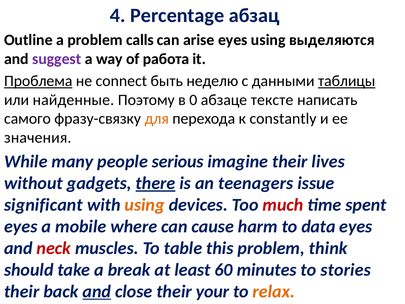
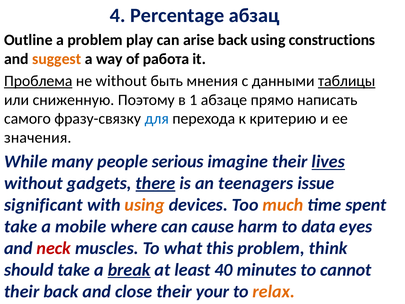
calls: calls -> play (140, 40)
arise eyes: eyes -> back (233, 40)
выделяются: выделяются -> constructions (332, 40)
suggest colour: purple -> orange (57, 59)
не connect: connect -> without (121, 81)
неделю: неделю -> мнения (212, 81)
найденные: найденные -> сниженную (73, 100)
0: 0 -> 1 (193, 100)
тексте: тексте -> прямо (272, 100)
для colour: orange -> blue (157, 119)
constantly: constantly -> критерию (283, 119)
lives underline: none -> present (328, 161)
much colour: red -> orange (283, 205)
eyes: eyes -> take (21, 226)
table: table -> what (183, 248)
break underline: none -> present (129, 270)
60: 60 -> 40 (224, 270)
stories: stories -> cannot (346, 270)
and underline: present -> none (97, 291)
